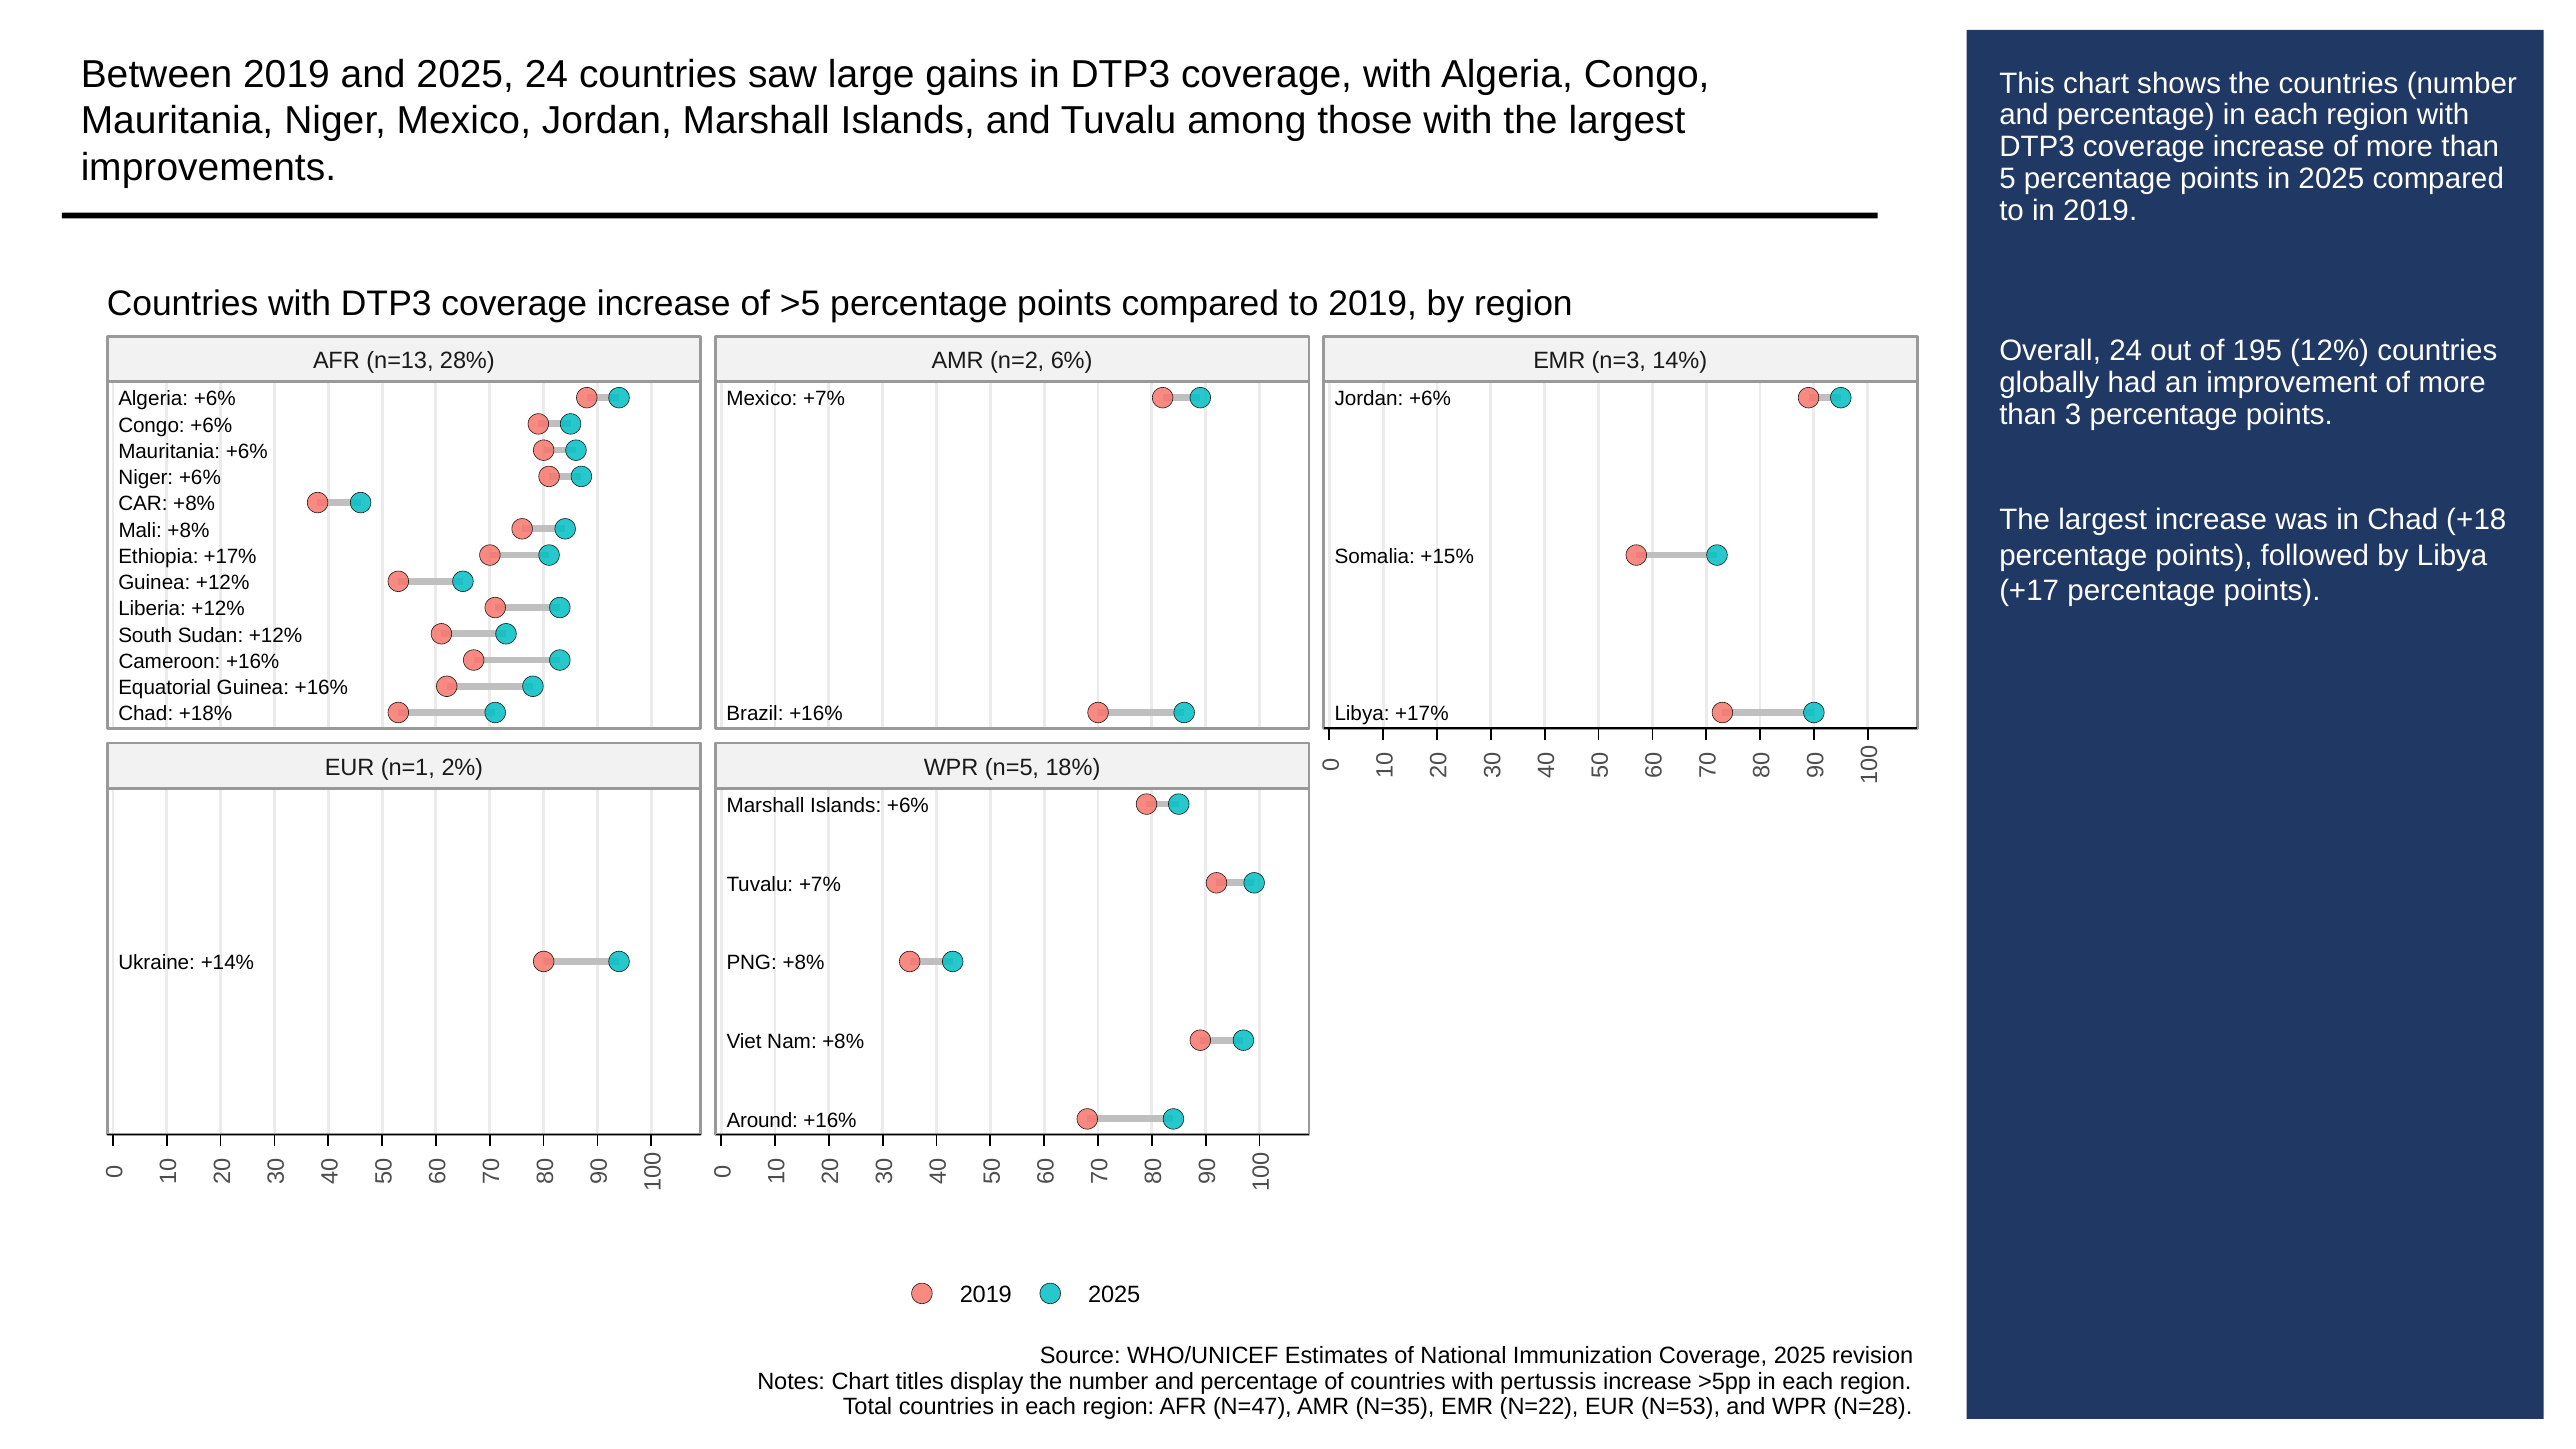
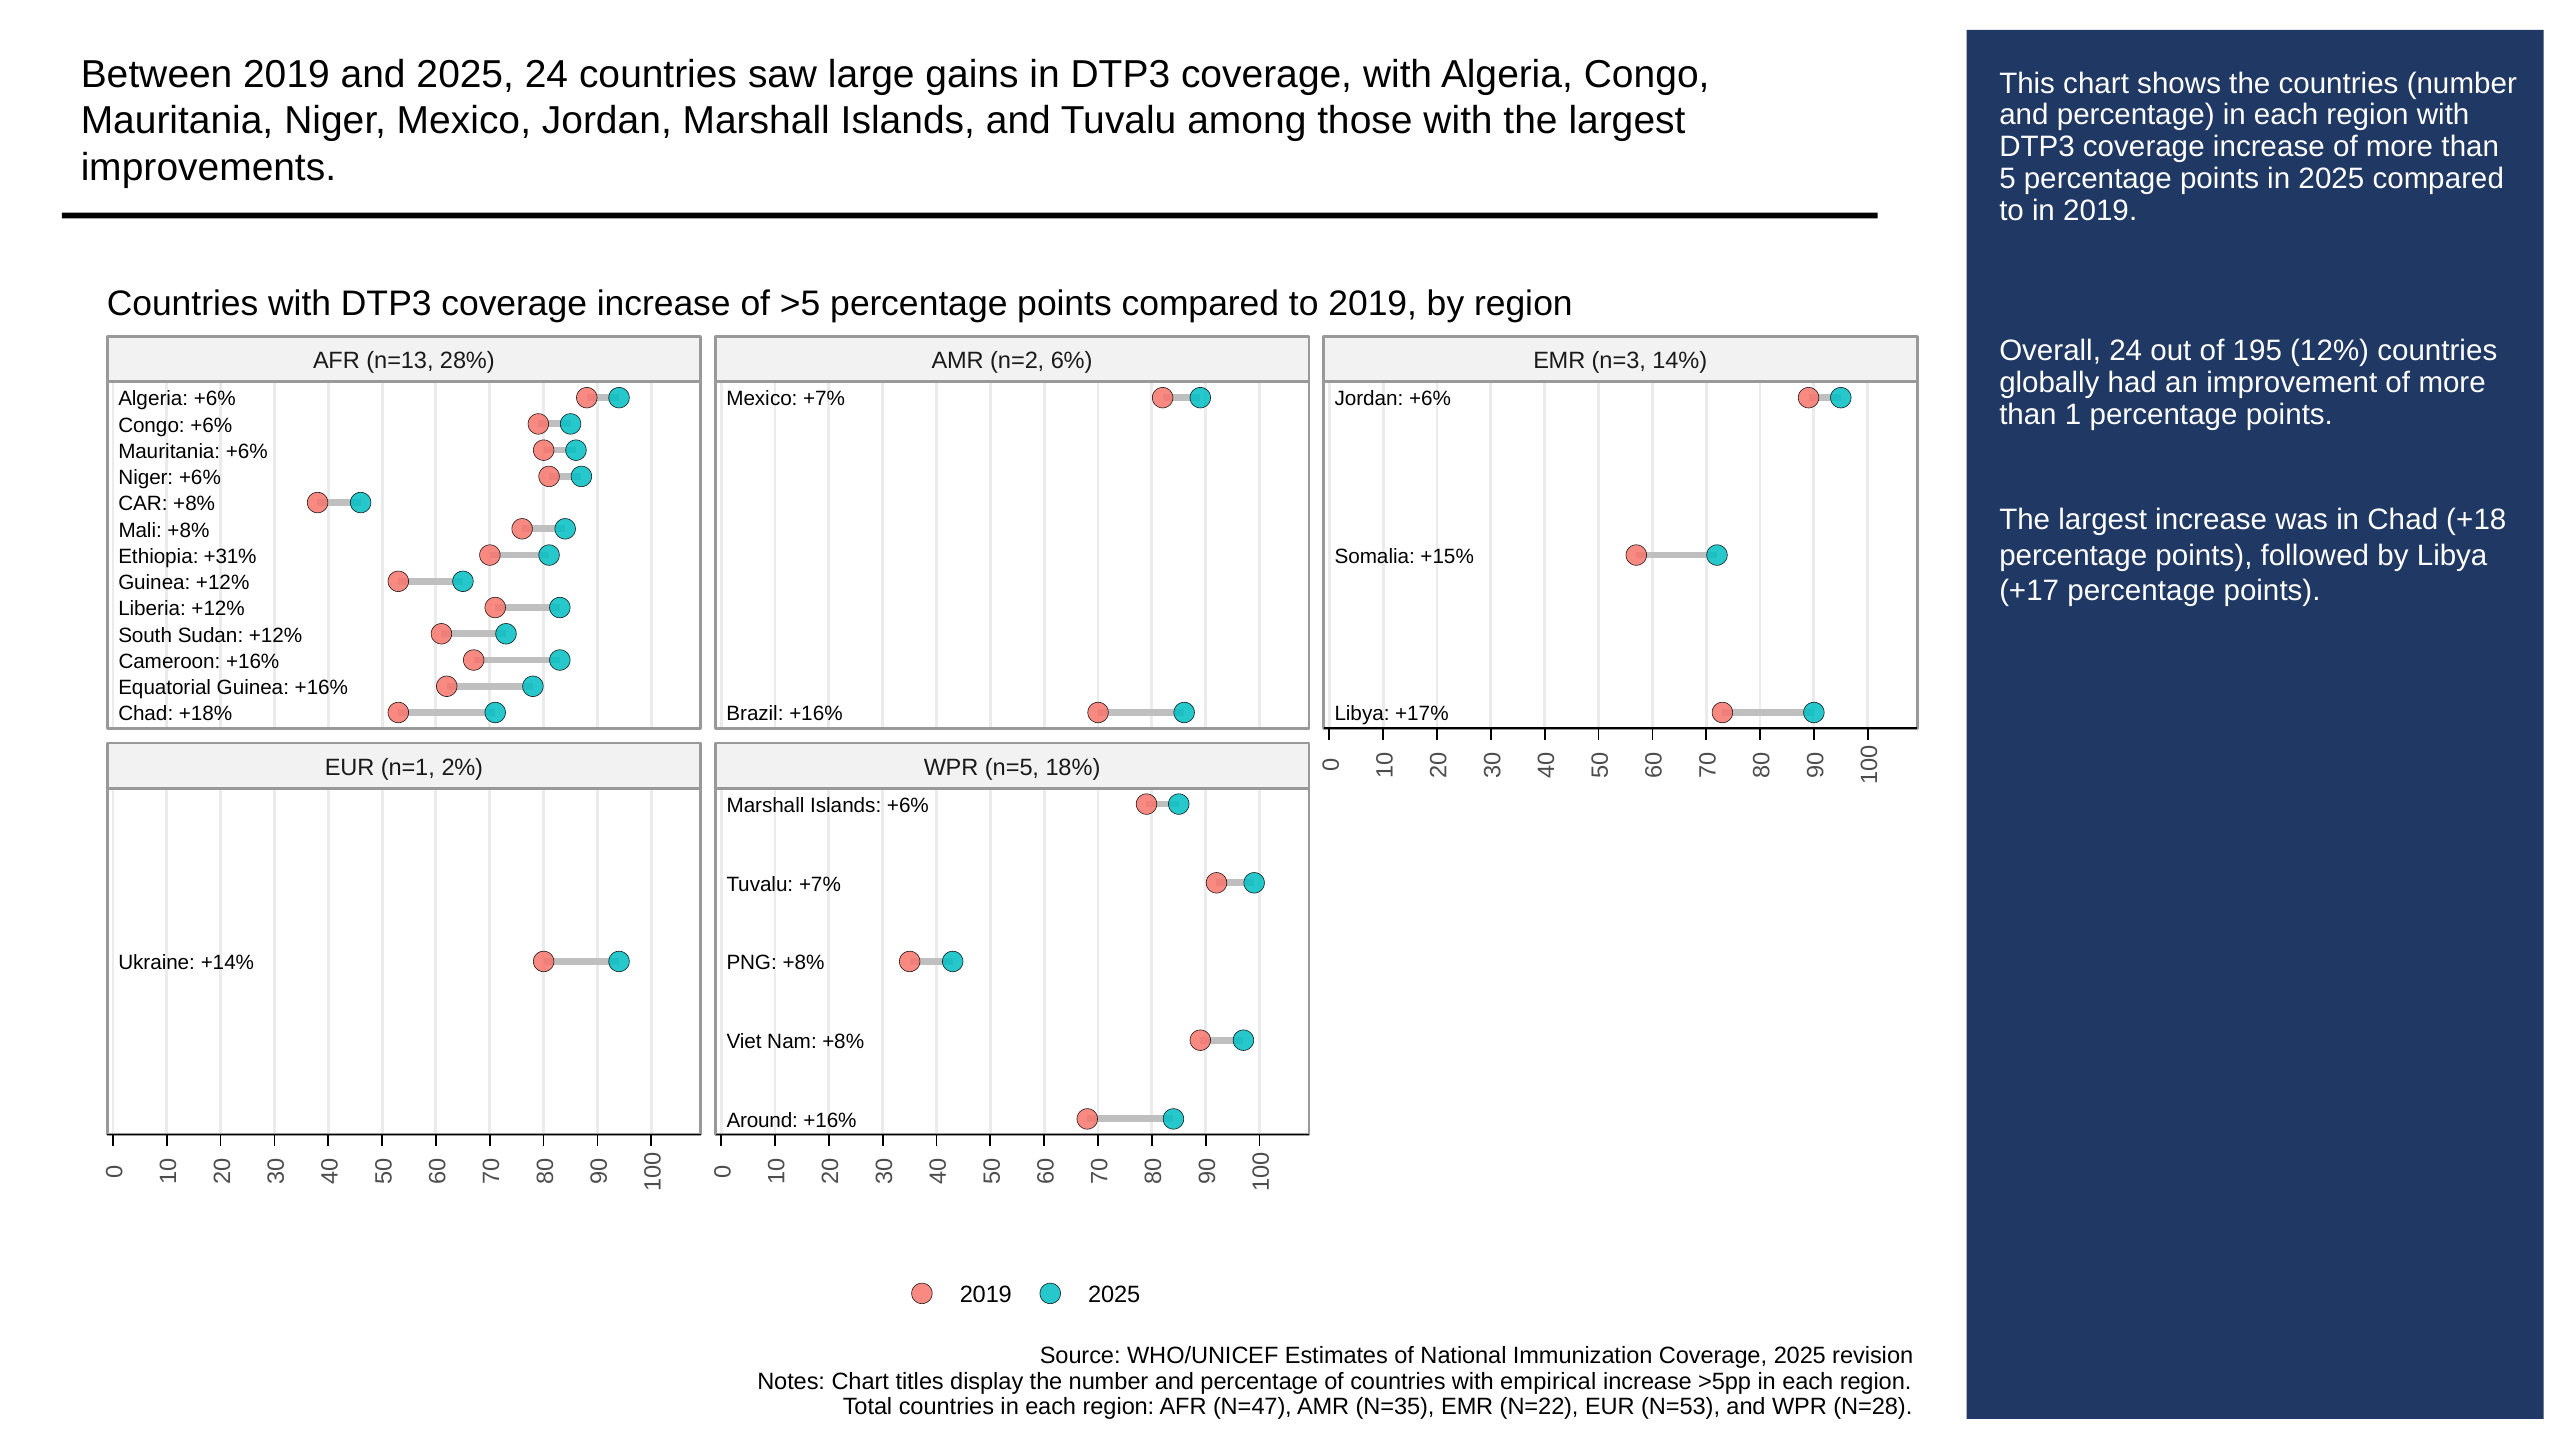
than 3: 3 -> 1 (2073, 414)
Ethiopia +17%: +17% -> +31% (230, 556)
pertussis: pertussis -> empirical (1548, 1381)
